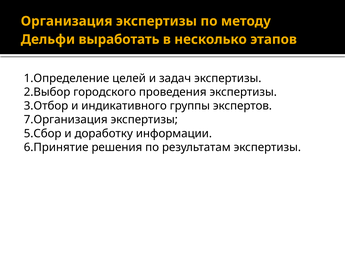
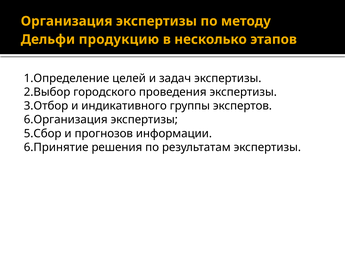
выработать: выработать -> продукцию (119, 39)
7.Организация: 7.Организация -> 6.Организация (66, 120)
доработку: доработку -> прогнозов (104, 133)
